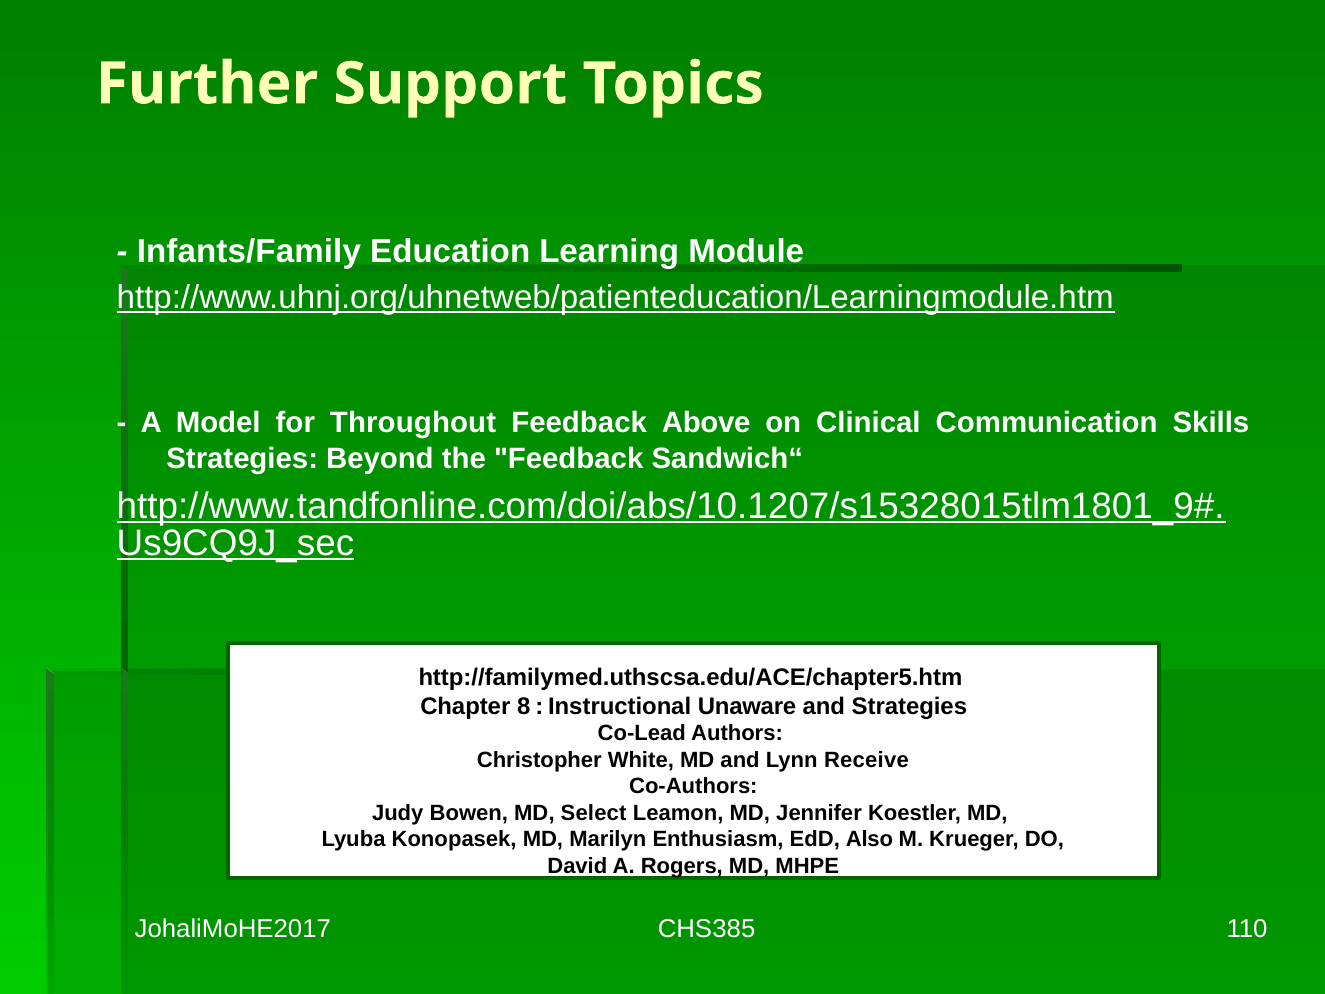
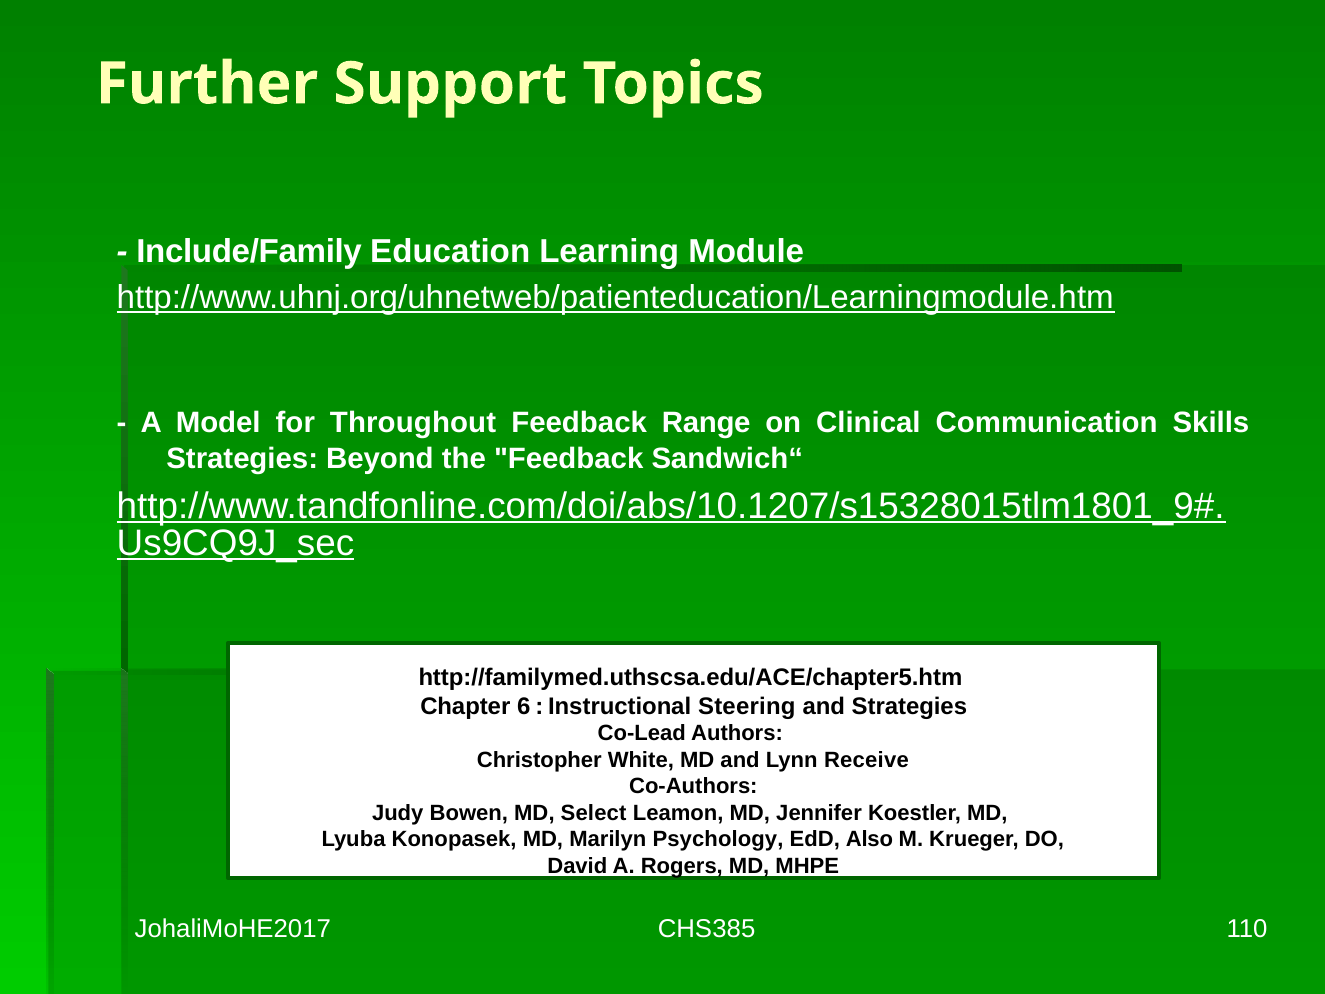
Infants/Family: Infants/Family -> Include/Family (249, 251)
Above: Above -> Range (706, 423)
8: 8 -> 6 (524, 706)
Unaware: Unaware -> Steering (747, 706)
Enthusiasm: Enthusiasm -> Psychology (718, 839)
